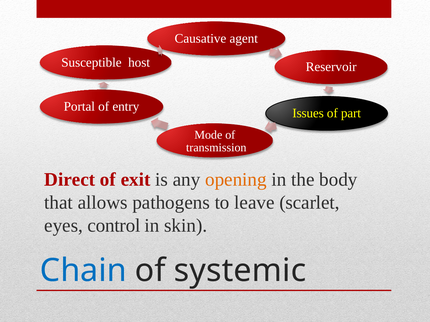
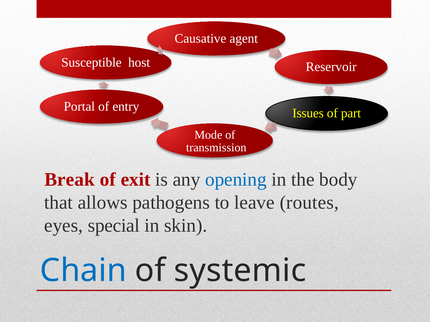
Direct: Direct -> Break (70, 180)
opening colour: orange -> blue (236, 180)
scarlet: scarlet -> routes (309, 203)
control: control -> special (114, 226)
